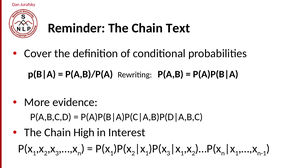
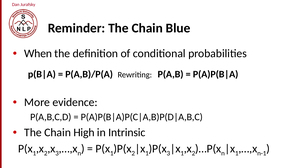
Text: Text -> Blue (178, 28)
Cover: Cover -> When (38, 54)
Interest: Interest -> Intrinsic (127, 133)
